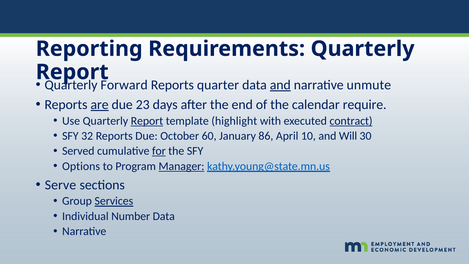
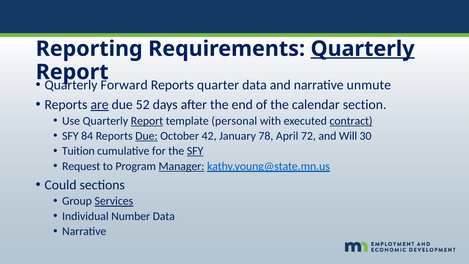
Quarterly underline: none -> present (363, 49)
and underline: present -> none (280, 85)
23: 23 -> 52 (143, 105)
require: require -> section (365, 105)
highlight: highlight -> personal (234, 121)
32: 32 -> 84 (87, 136)
Due underline: none -> present (146, 136)
60: 60 -> 42 (209, 136)
86: 86 -> 78 (266, 136)
10: 10 -> 72 (308, 136)
Served: Served -> Tuition (78, 151)
for underline: present -> none (159, 151)
SFY underline: none -> present (195, 151)
Options: Options -> Request (81, 166)
Serve: Serve -> Could (61, 185)
